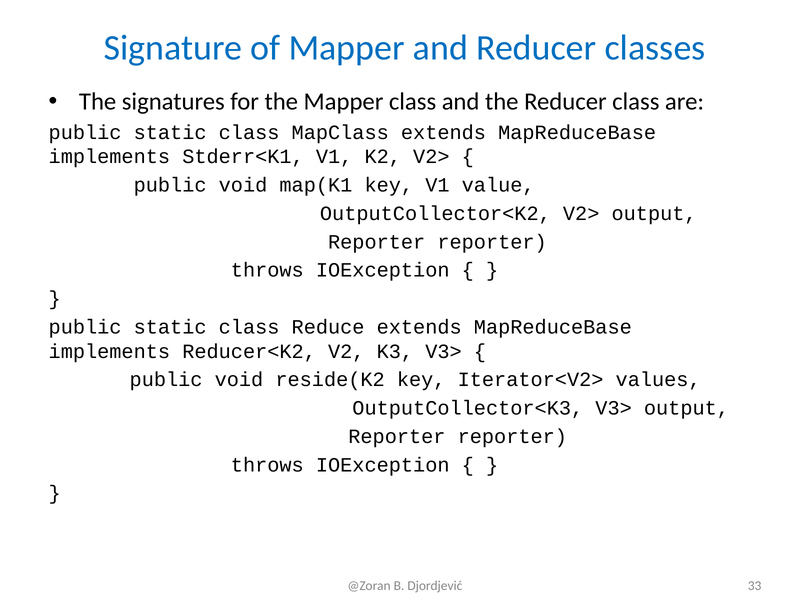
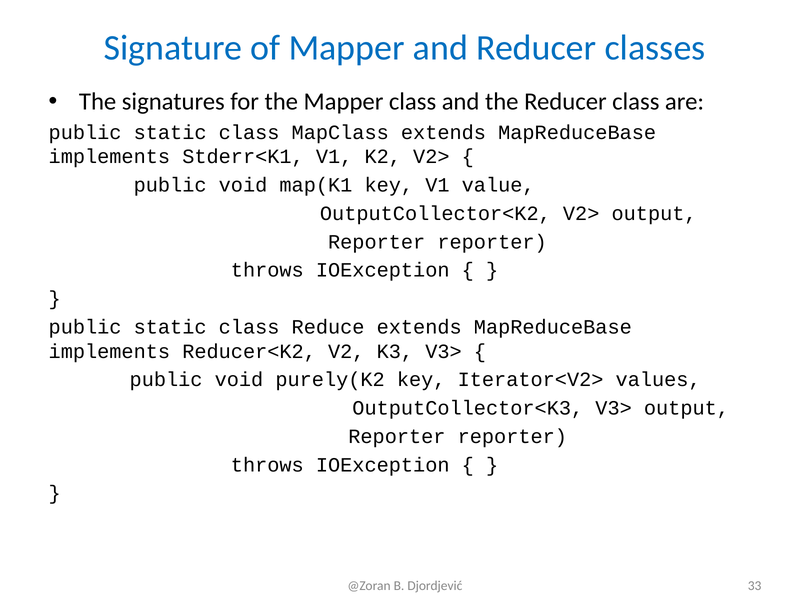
reside(K2: reside(K2 -> purely(K2 (330, 379)
